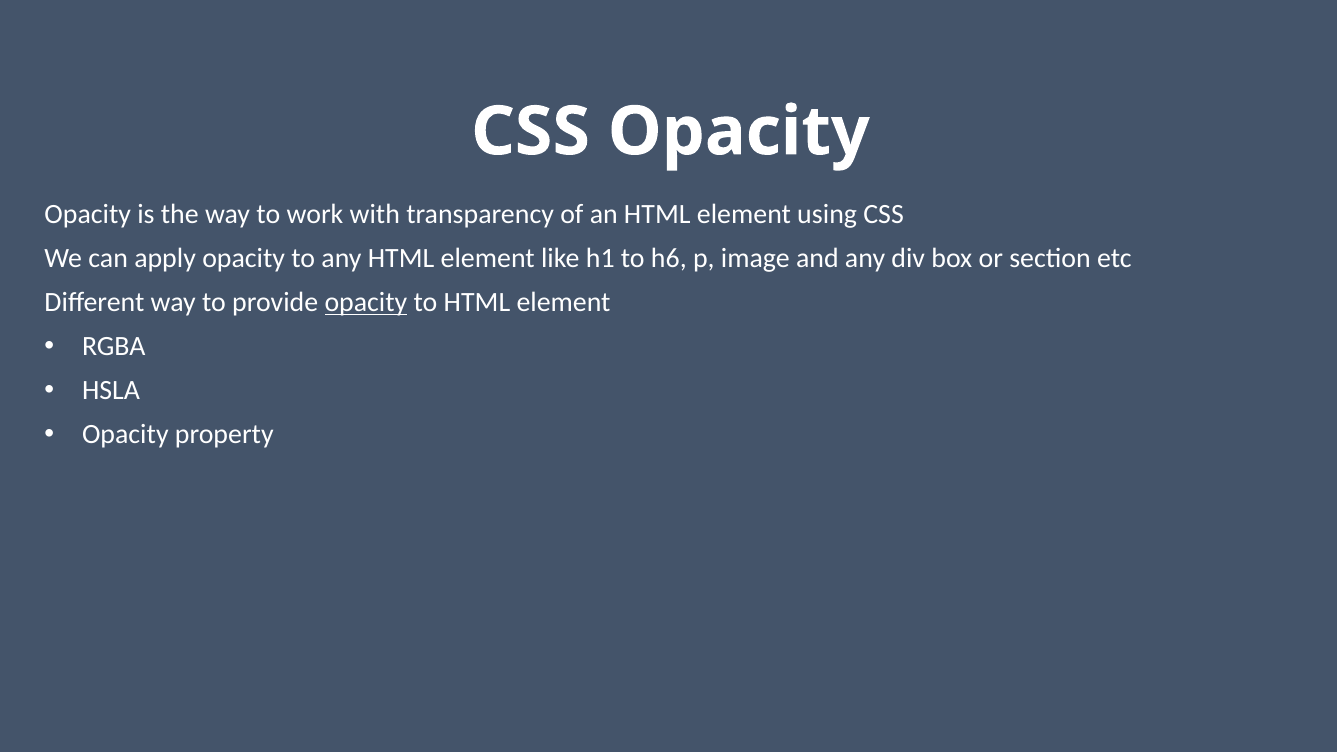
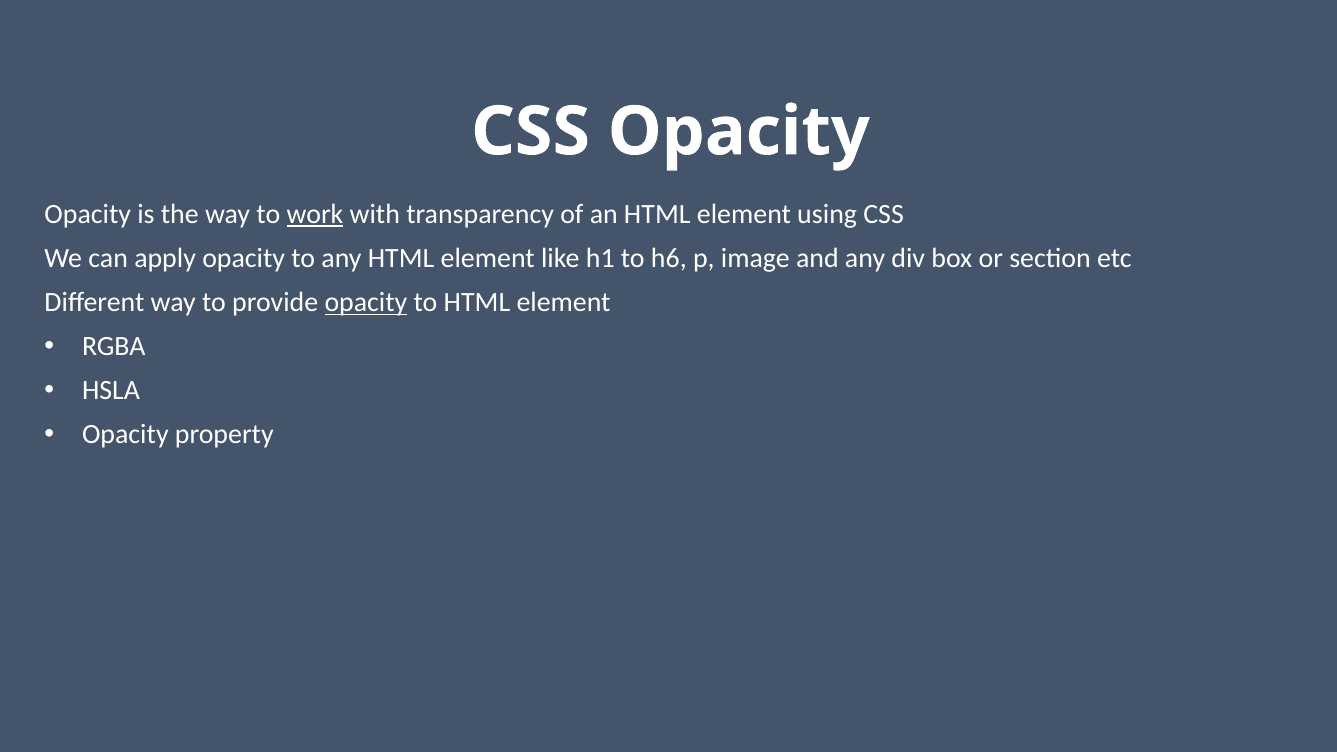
work underline: none -> present (315, 214)
